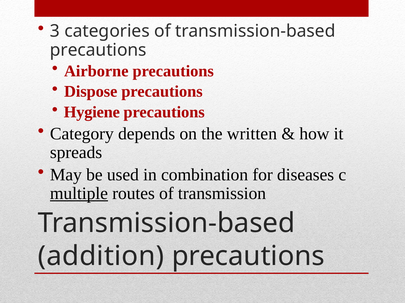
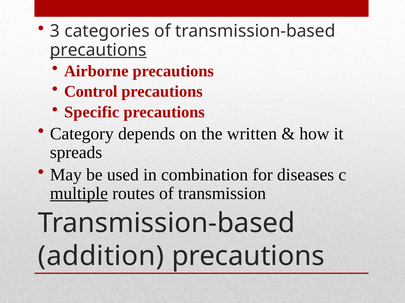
precautions underline: none -> present (98, 50)
Dispose: Dispose -> Control (91, 92)
Hygiene: Hygiene -> Specific (92, 112)
